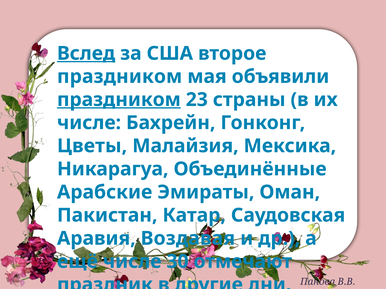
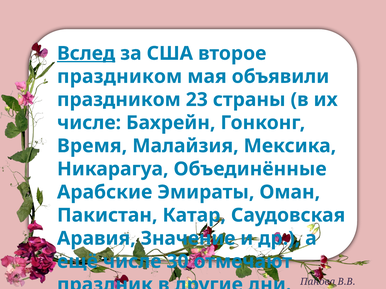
праздником underline: present -> none (119, 100)
Цветы: Цветы -> Время (92, 146)
Воздавая: Воздавая -> Значение (188, 239)
